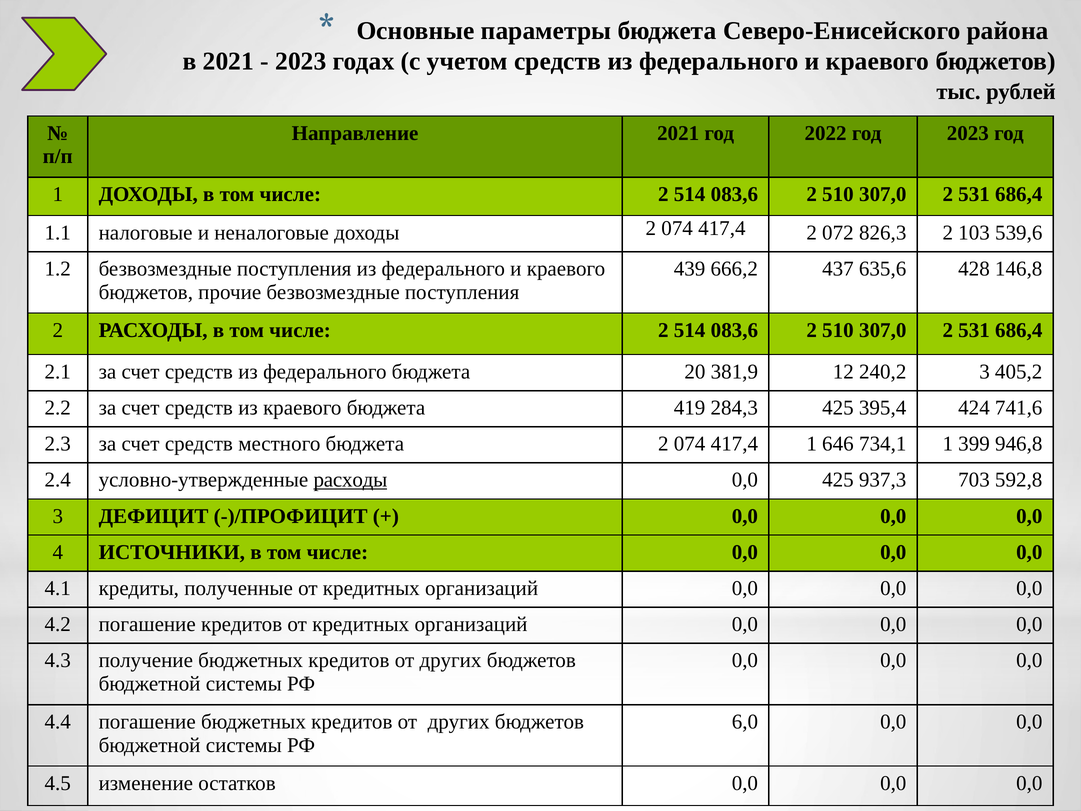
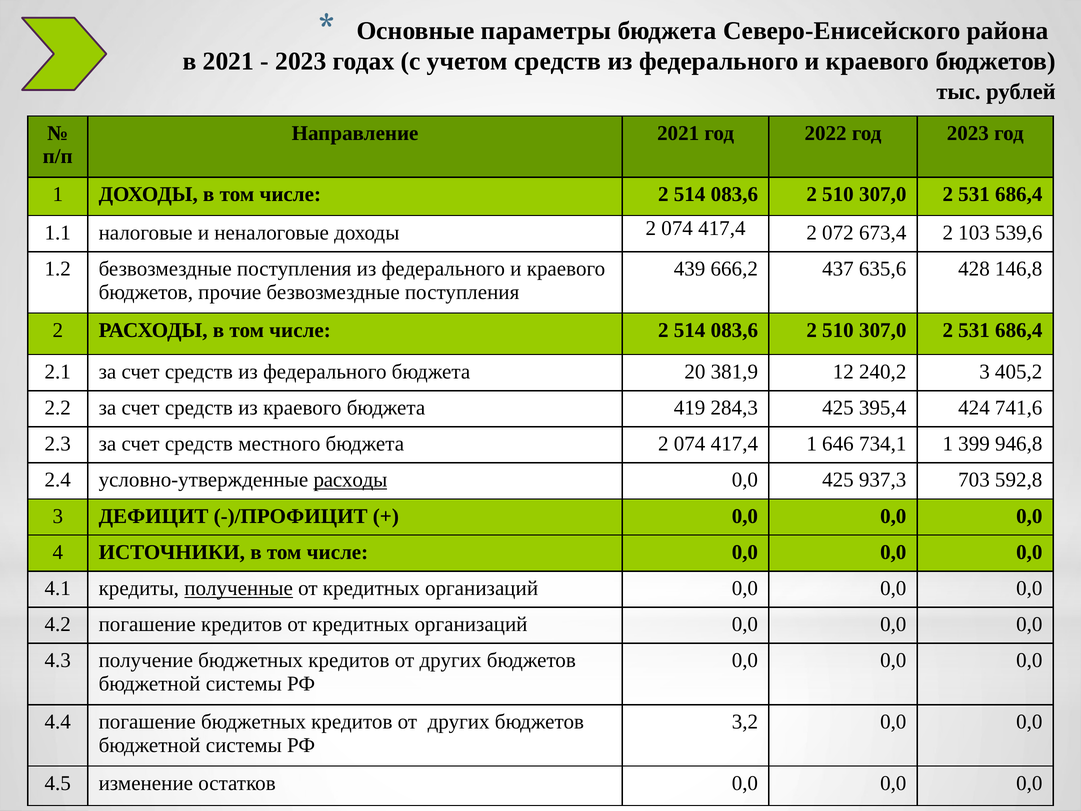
826,3: 826,3 -> 673,4 (883, 233)
полученные underline: none -> present (239, 588)
6,0: 6,0 -> 3,2 (745, 722)
